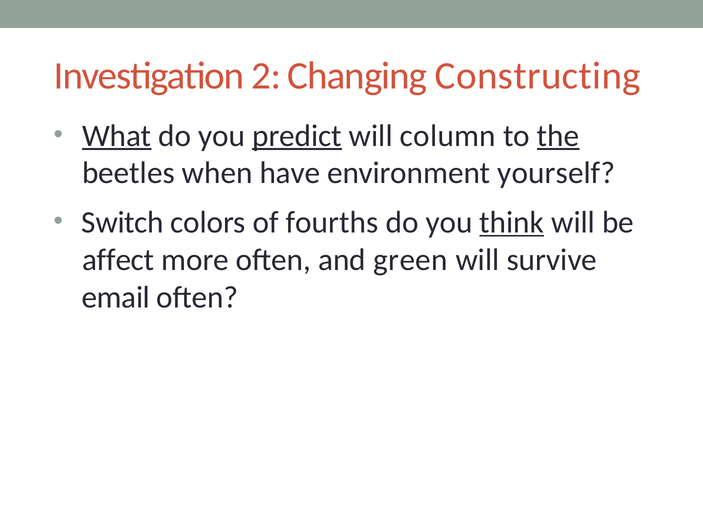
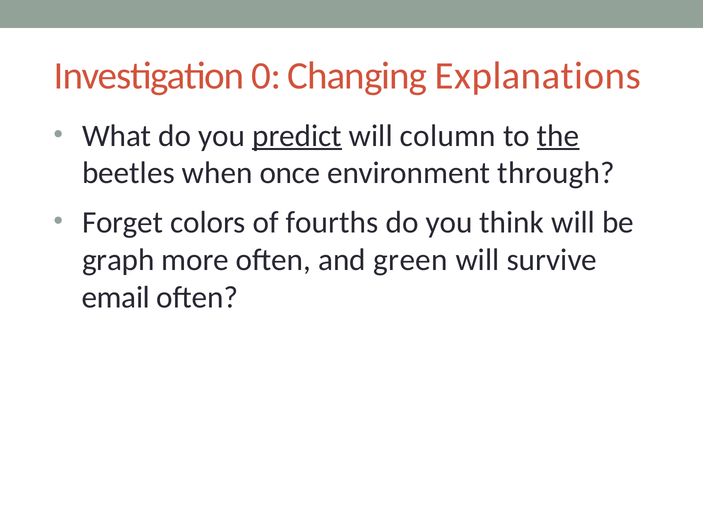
2: 2 -> 0 (266, 76)
Constructing: Constructing -> Explanations (538, 76)
What underline: present -> none (117, 136)
have: have -> once (290, 173)
yourself: yourself -> through (556, 173)
Switch: Switch -> Forget (123, 222)
think underline: present -> none (512, 222)
affect: affect -> graph (118, 260)
